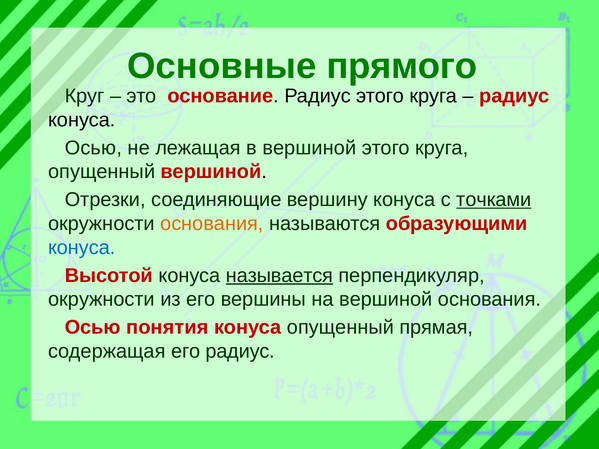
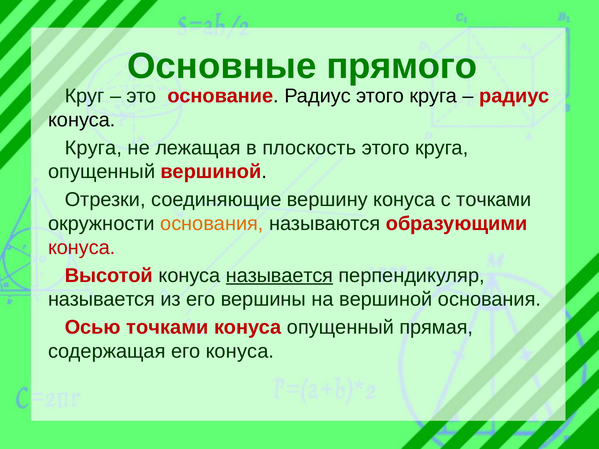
Осью: Осью -> Круга (93, 148)
в вершиной: вершиной -> плоскость (309, 148)
точками underline: present -> none (494, 200)
конуса colour: blue -> red (82, 248)
окружности: окружности -> называется (102, 300)
Осью понятия: понятия -> точками (167, 328)
его радиус: радиус -> конуса (240, 351)
